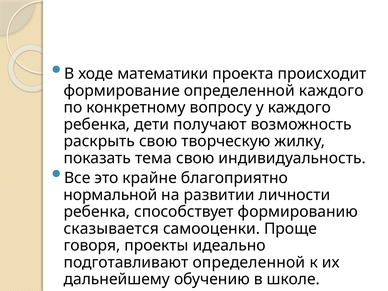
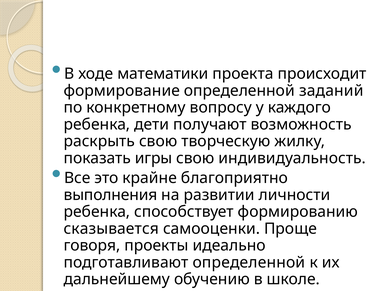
определенной каждого: каждого -> заданий (331, 91)
тема: тема -> игры (154, 158)
нормальной: нормальной -> выполнения (110, 195)
